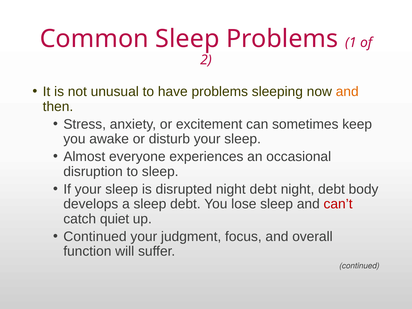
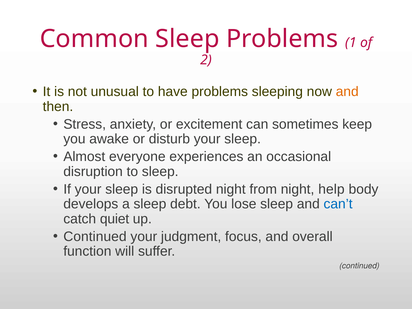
disrupted night debt: debt -> from (263, 189)
debt: debt -> help (331, 189)
can’t colour: red -> blue (338, 204)
